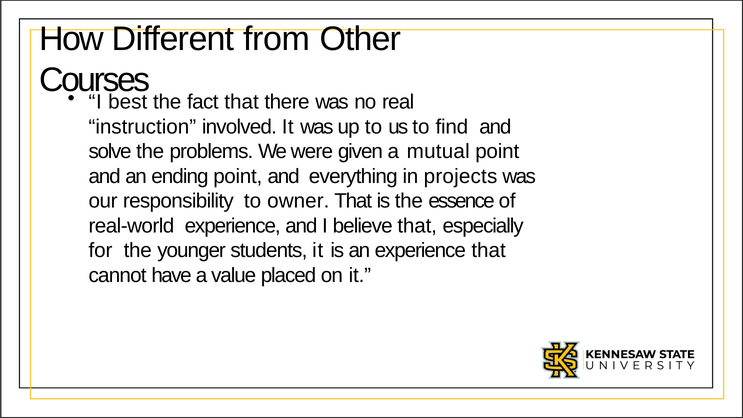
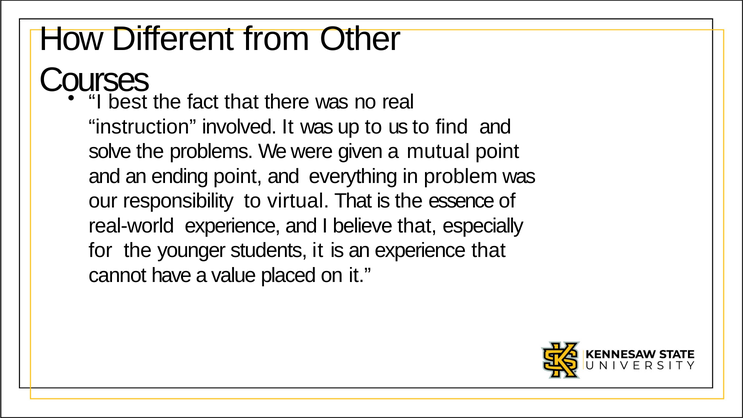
projects: projects -> problem (461, 176)
owner: owner -> virtual (298, 201)
